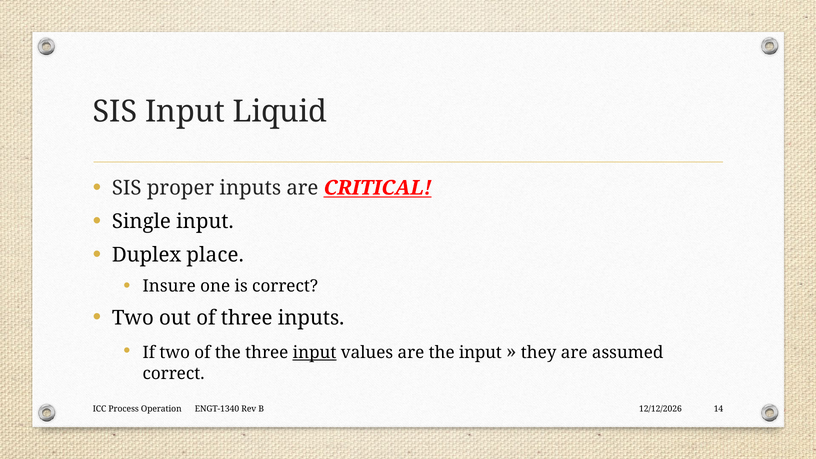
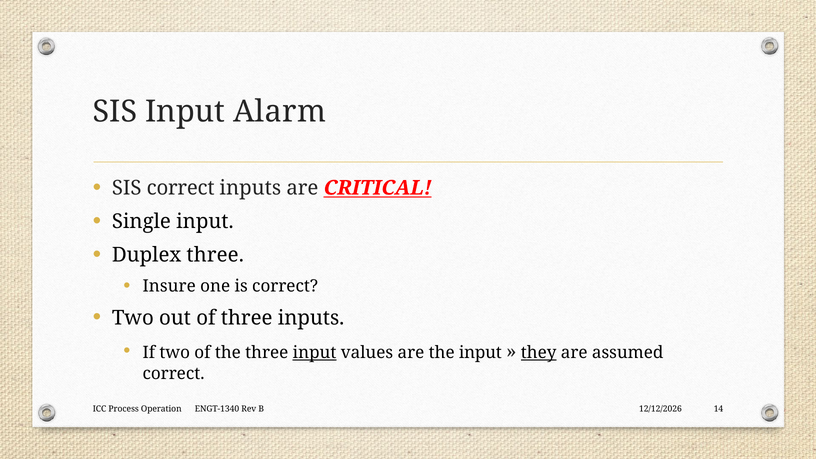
Liquid: Liquid -> Alarm (280, 111)
SIS proper: proper -> correct (181, 188)
Duplex place: place -> three (215, 255)
they underline: none -> present (539, 353)
